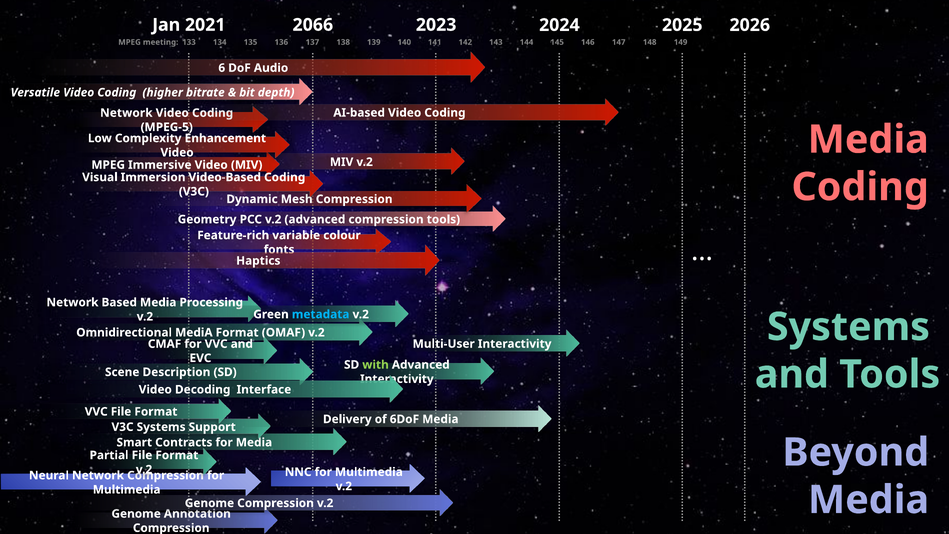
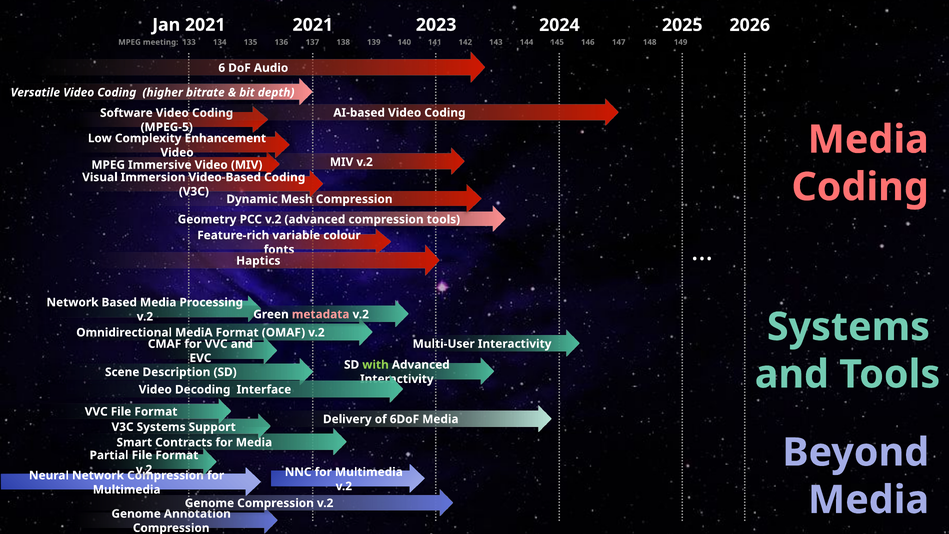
2066: 2066 -> 2021 (313, 25)
Network: Network -> Software (126, 113)
metadata colour: light blue -> pink (321, 314)
